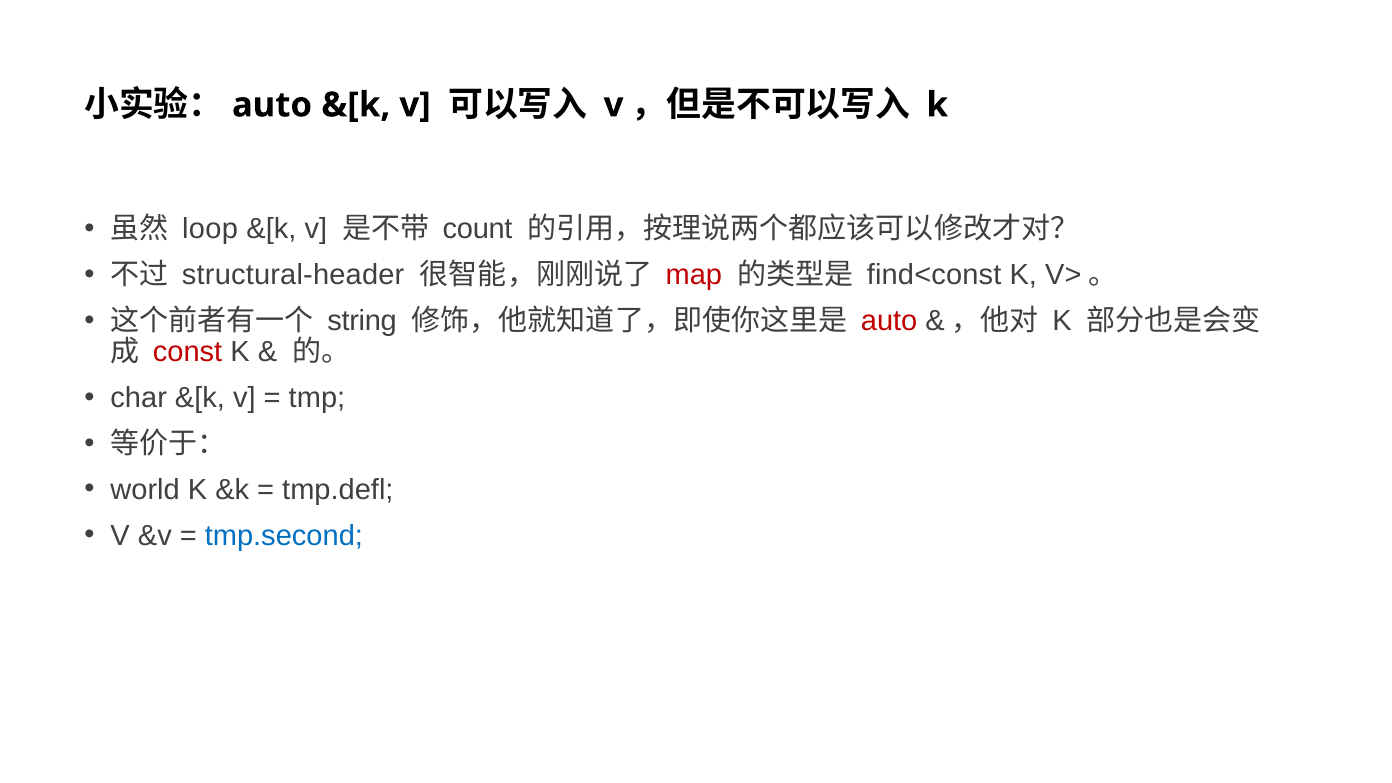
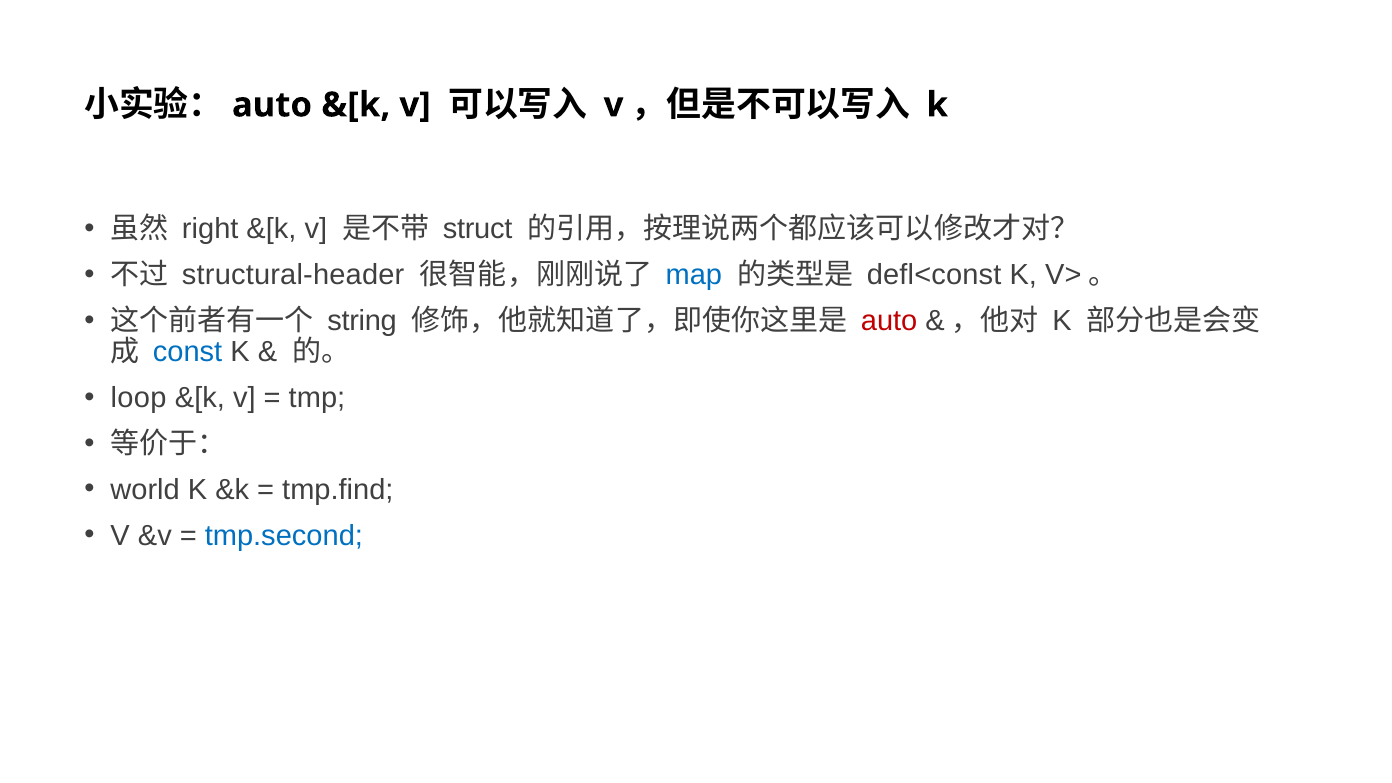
loop: loop -> right (210, 229)
count: count -> struct (478, 229)
map colour: red -> blue (694, 275)
find<const: find<const -> defl<const (934, 275)
const colour: red -> blue (188, 352)
char: char -> loop (139, 398)
tmp.defl: tmp.defl -> tmp.find (338, 490)
